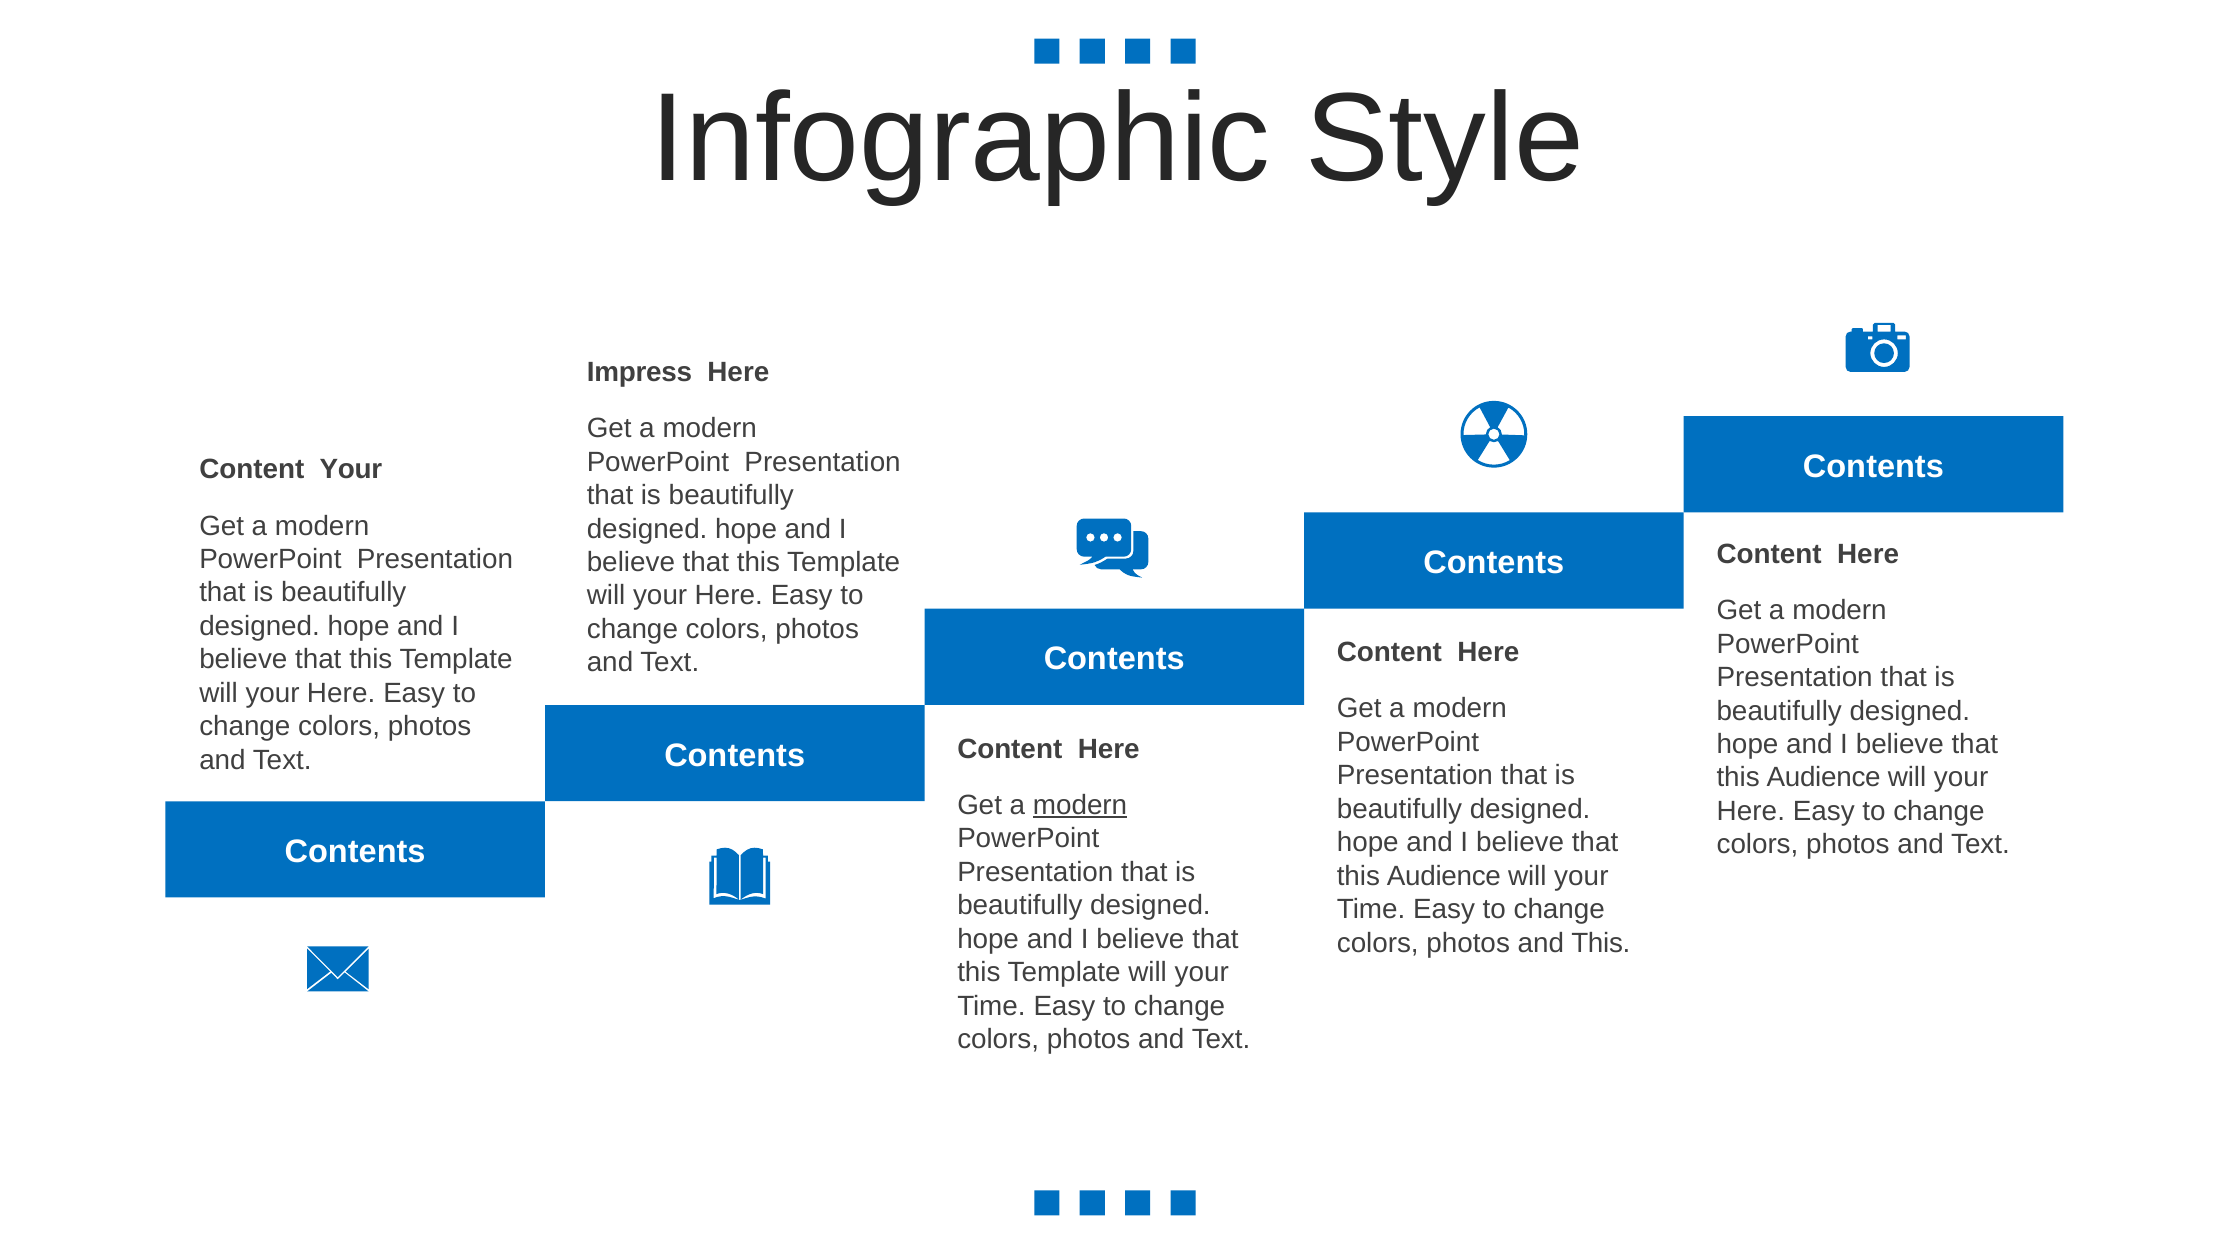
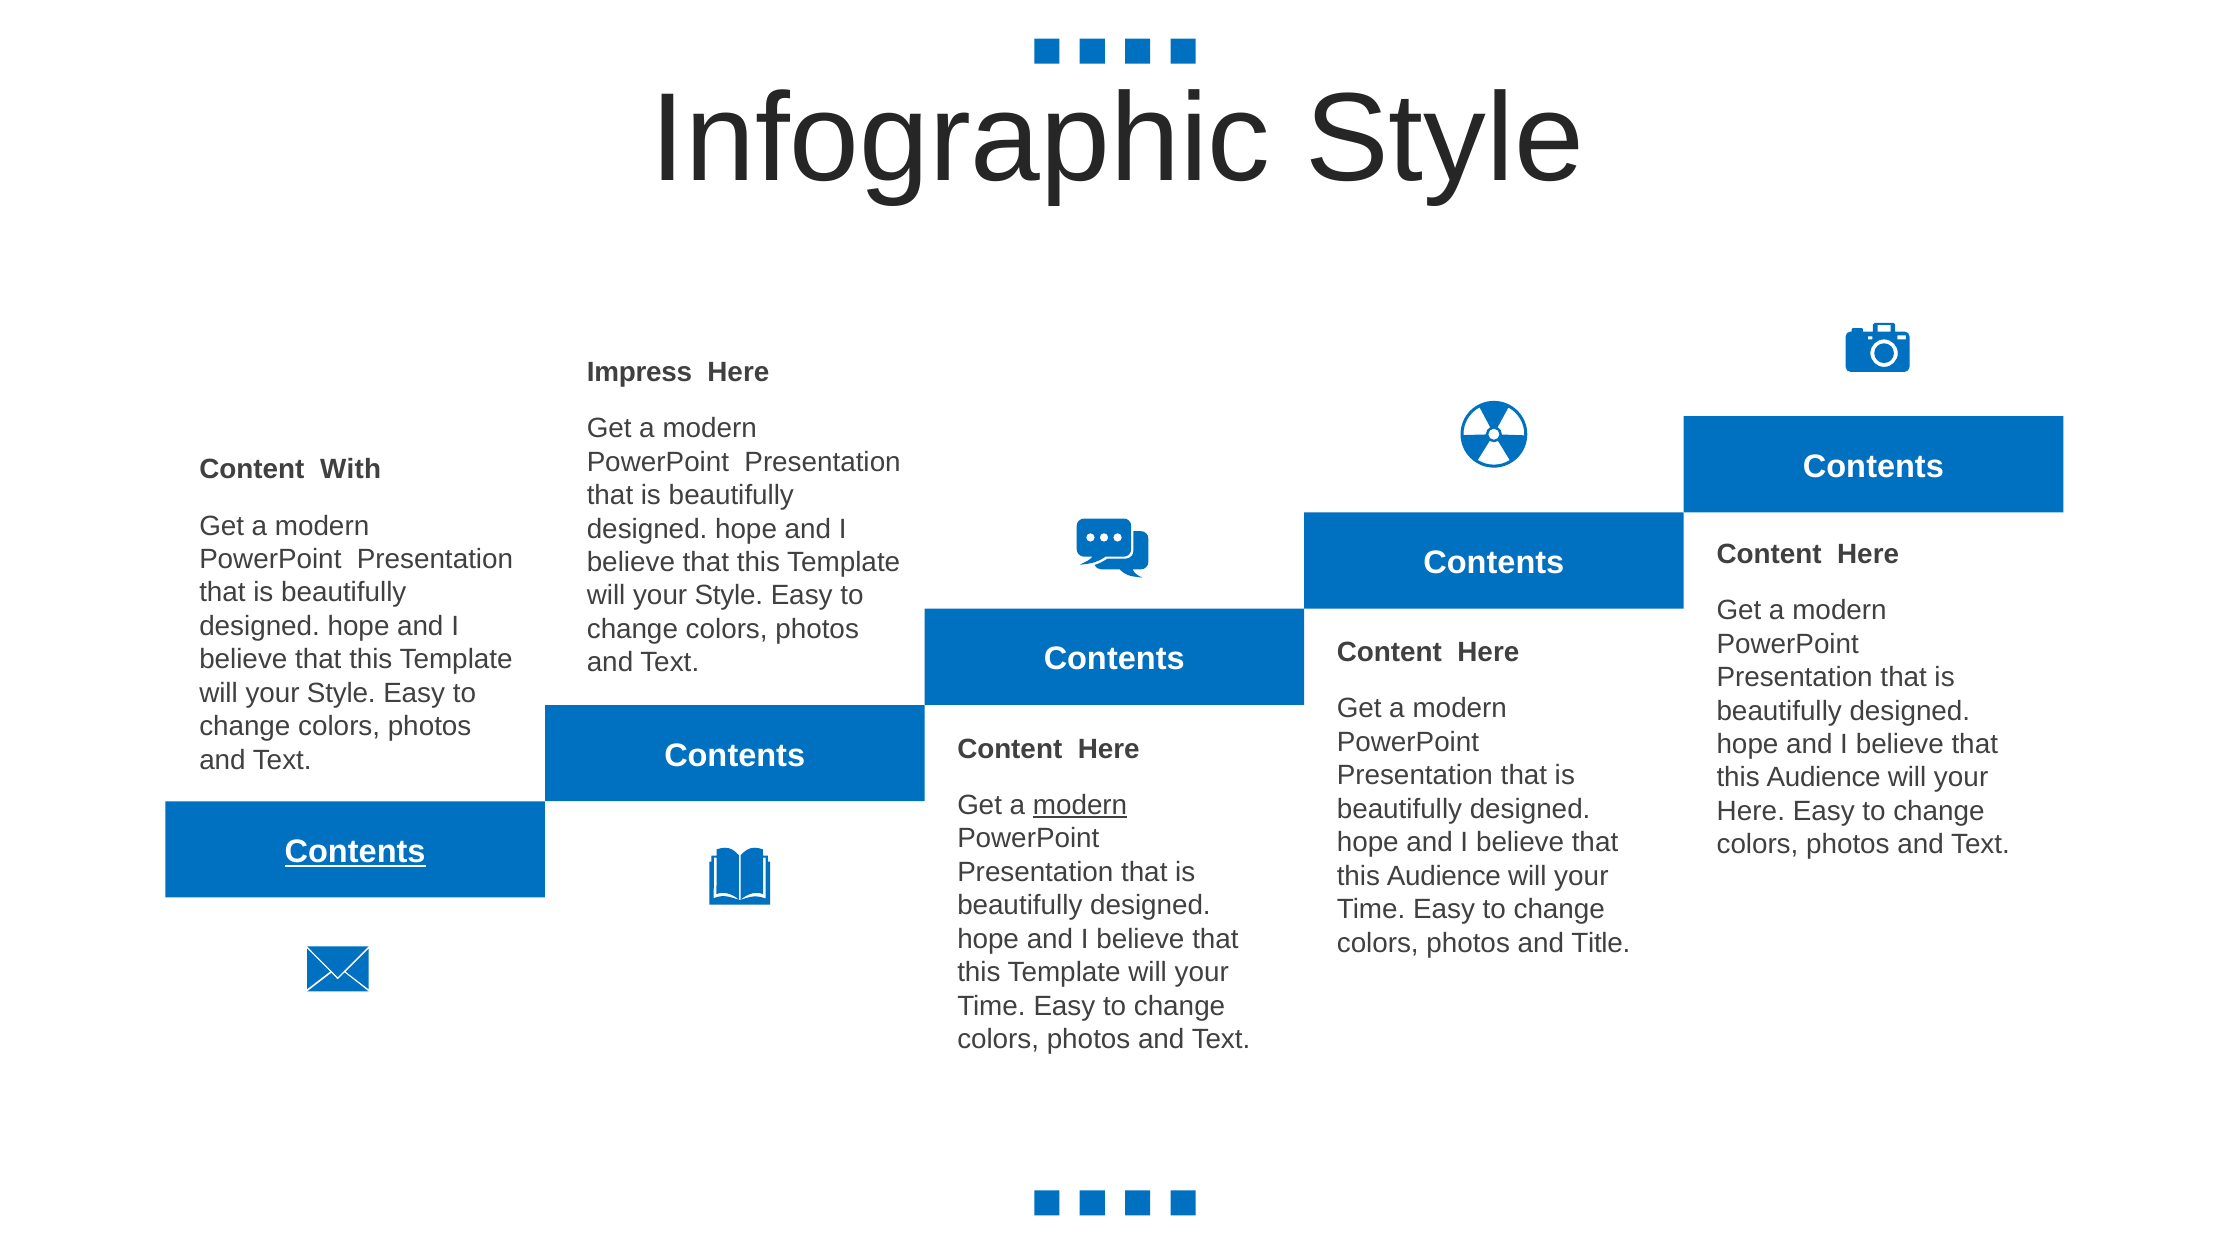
Content Your: Your -> With (351, 470)
Here: Here -> Style (729, 596)
Here: Here -> Style (341, 693)
Contents underline: none -> present (355, 852)
and This: This -> Title (1601, 943)
